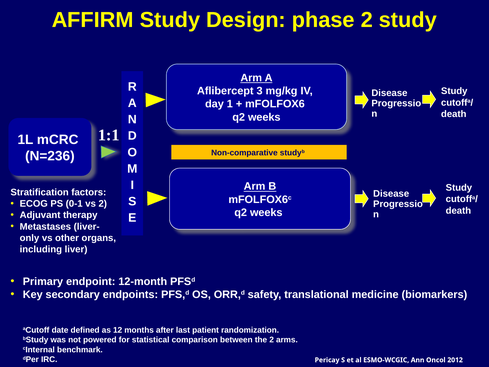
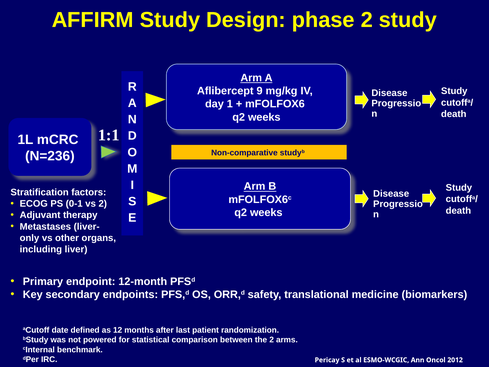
3: 3 -> 9 (260, 91)
